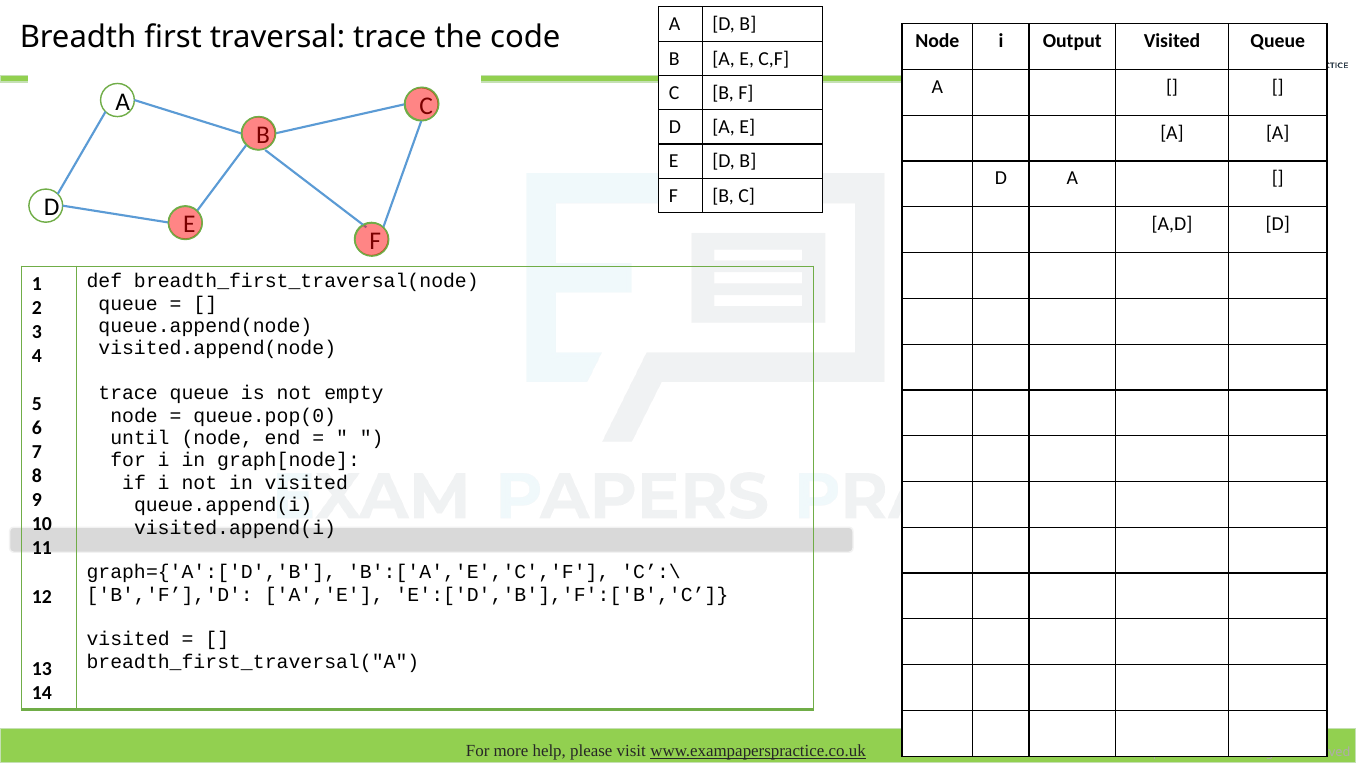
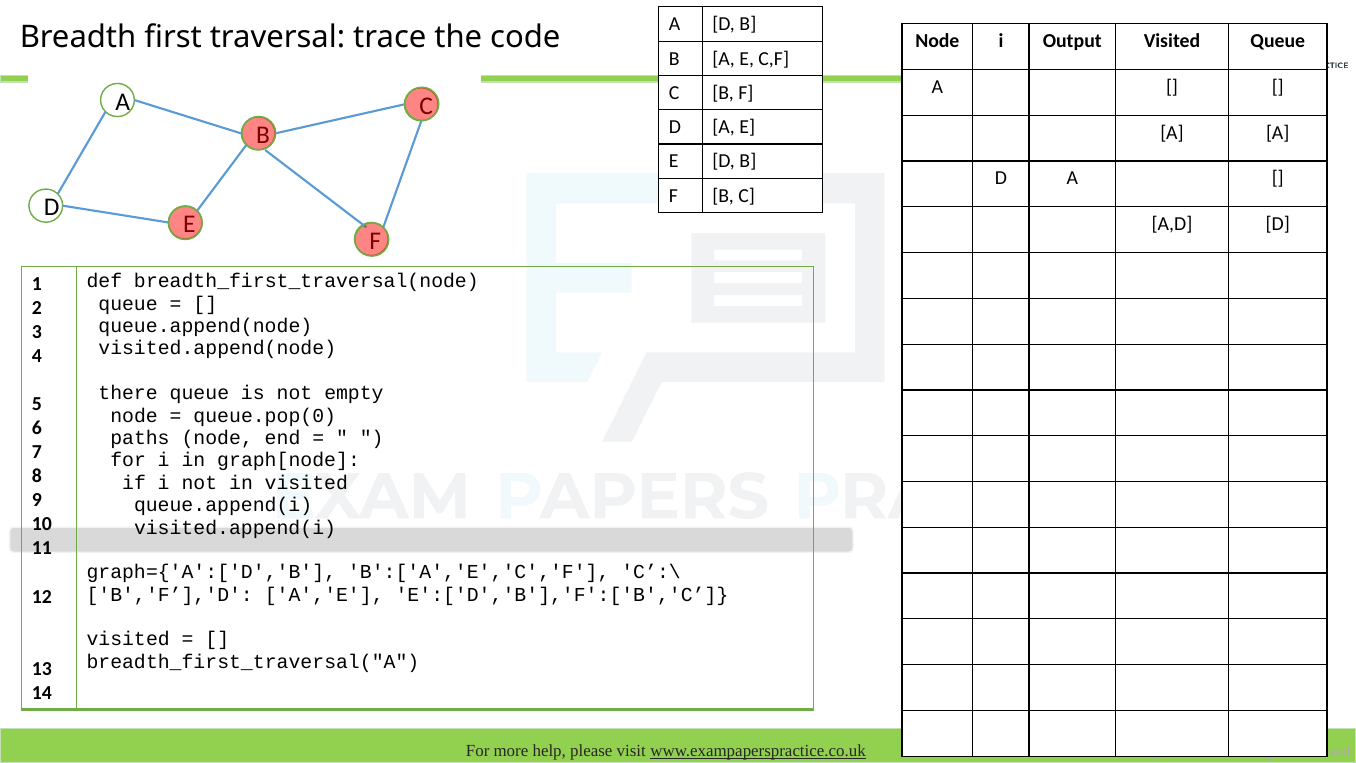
trace: trace -> there (128, 393)
until: until -> paths (140, 438)
